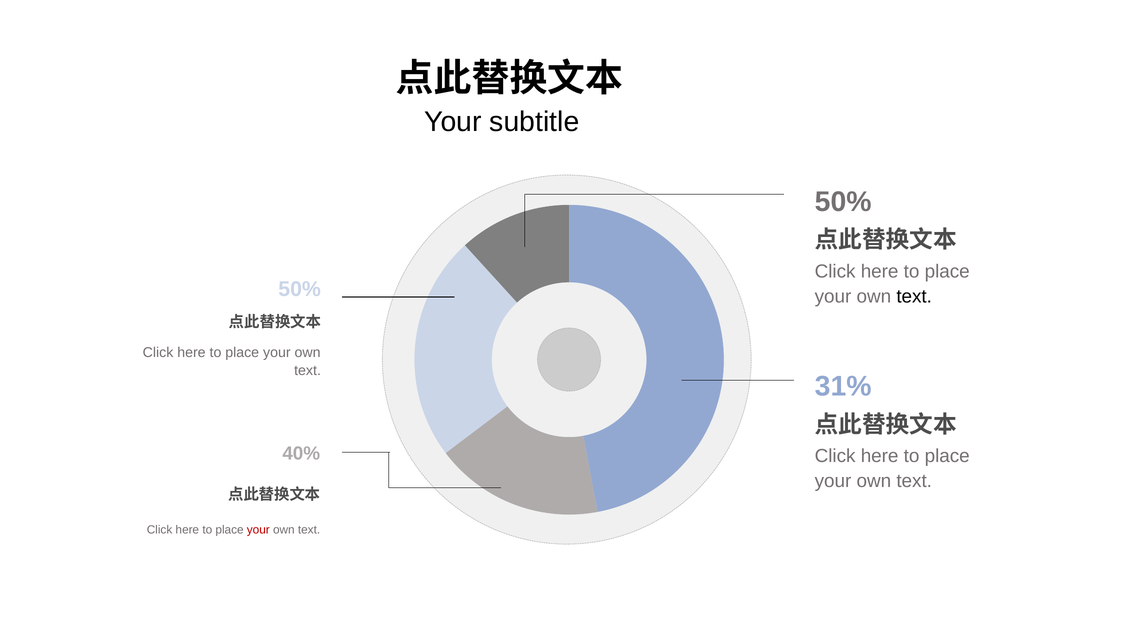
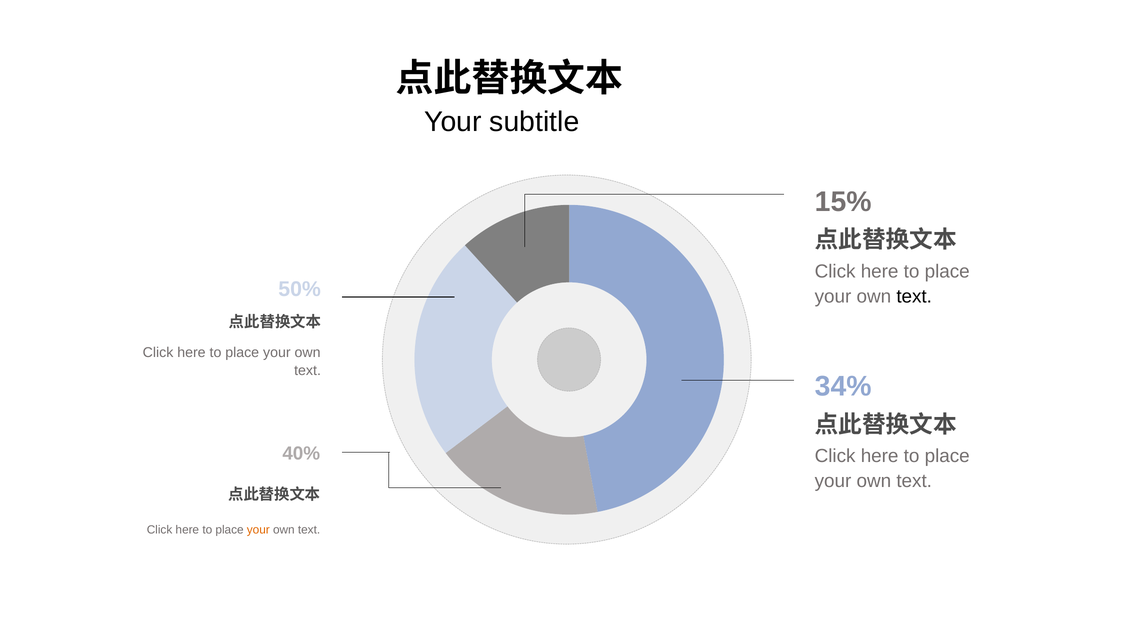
50%: 50% -> 15% (843, 202)
31%: 31% -> 34% (843, 386)
your colour: red -> orange (258, 530)
